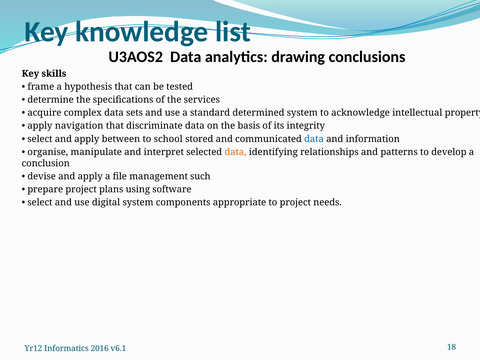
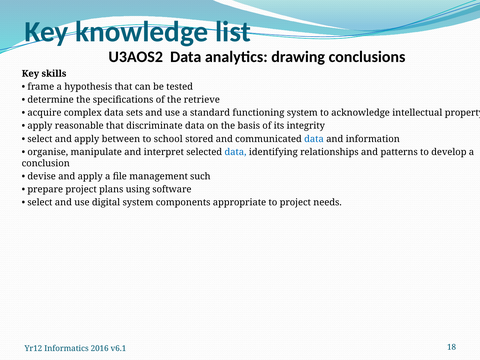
services: services -> retrieve (202, 100)
determined: determined -> functioning (258, 113)
navigation: navigation -> reasonable (79, 126)
data colour: orange -> blue (236, 152)
